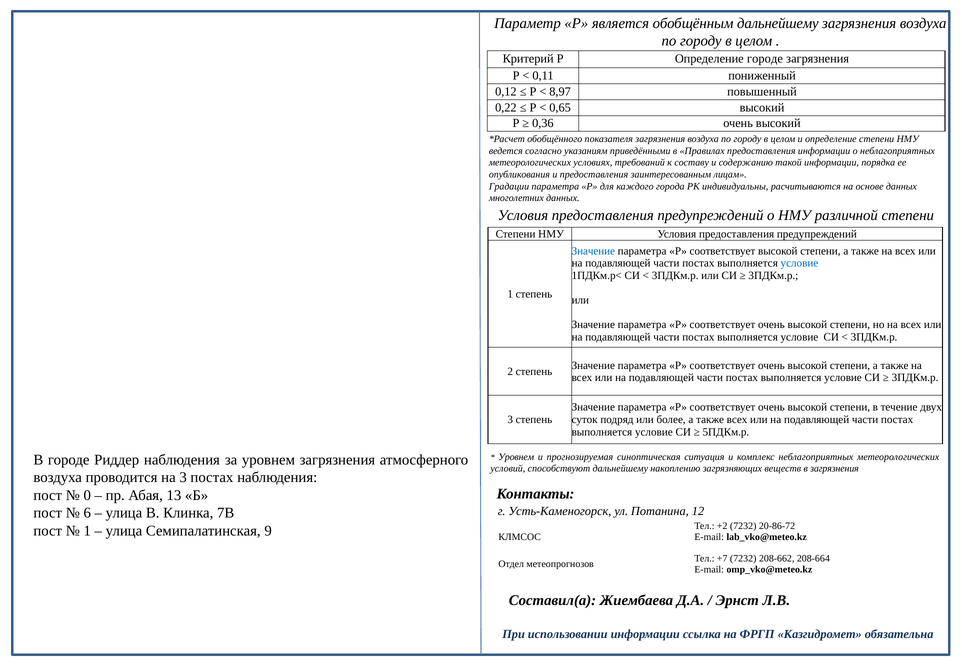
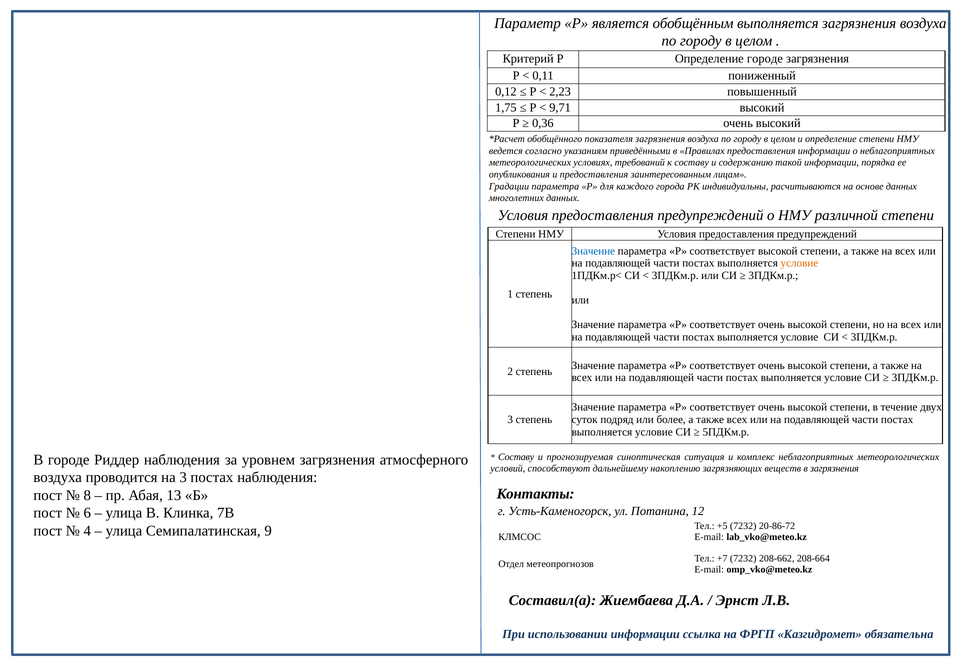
обобщённым дальнейшему: дальнейшему -> выполняется (778, 23)
8,97: 8,97 -> 2,23 (560, 92)
0,22: 0,22 -> 1,75 (506, 107)
0,65: 0,65 -> 9,71 (560, 107)
условие colour: blue -> orange (799, 263)
Уровнем: Уровнем -> Составу (516, 457)
0: 0 -> 8 (87, 495)
+2: +2 -> +5 (722, 526)
1: 1 -> 4 (87, 531)
